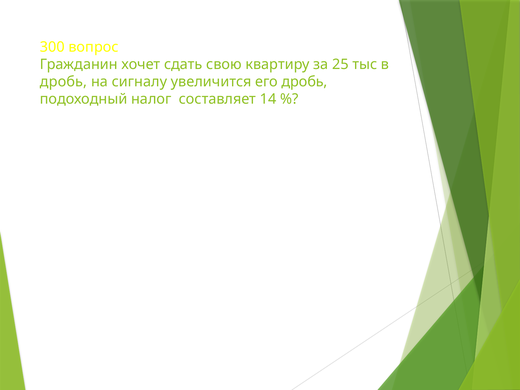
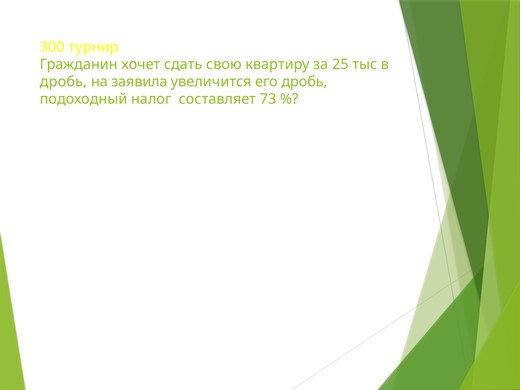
вопрос: вопрос -> турнир (94, 47)
сигналу: сигналу -> заявила (140, 82)
14: 14 -> 73 (268, 99)
